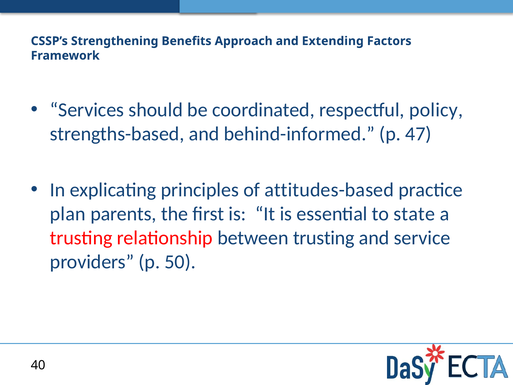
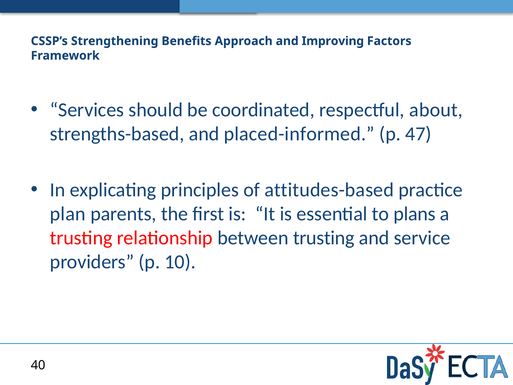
Extending: Extending -> Improving (333, 41)
policy: policy -> about (436, 110)
behind-informed: behind-informed -> placed-informed (299, 134)
state: state -> plans (415, 214)
50: 50 -> 10 (180, 262)
